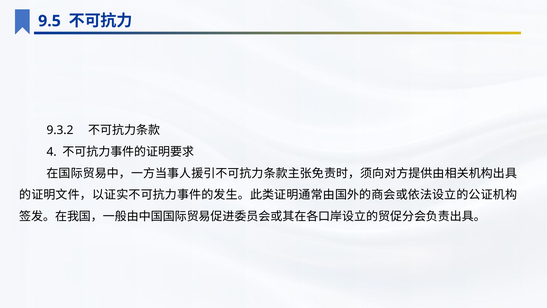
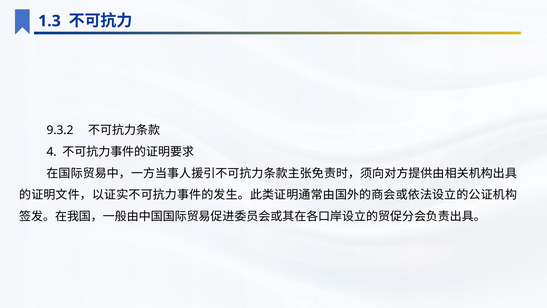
9.5: 9.5 -> 1.3 (49, 21)
